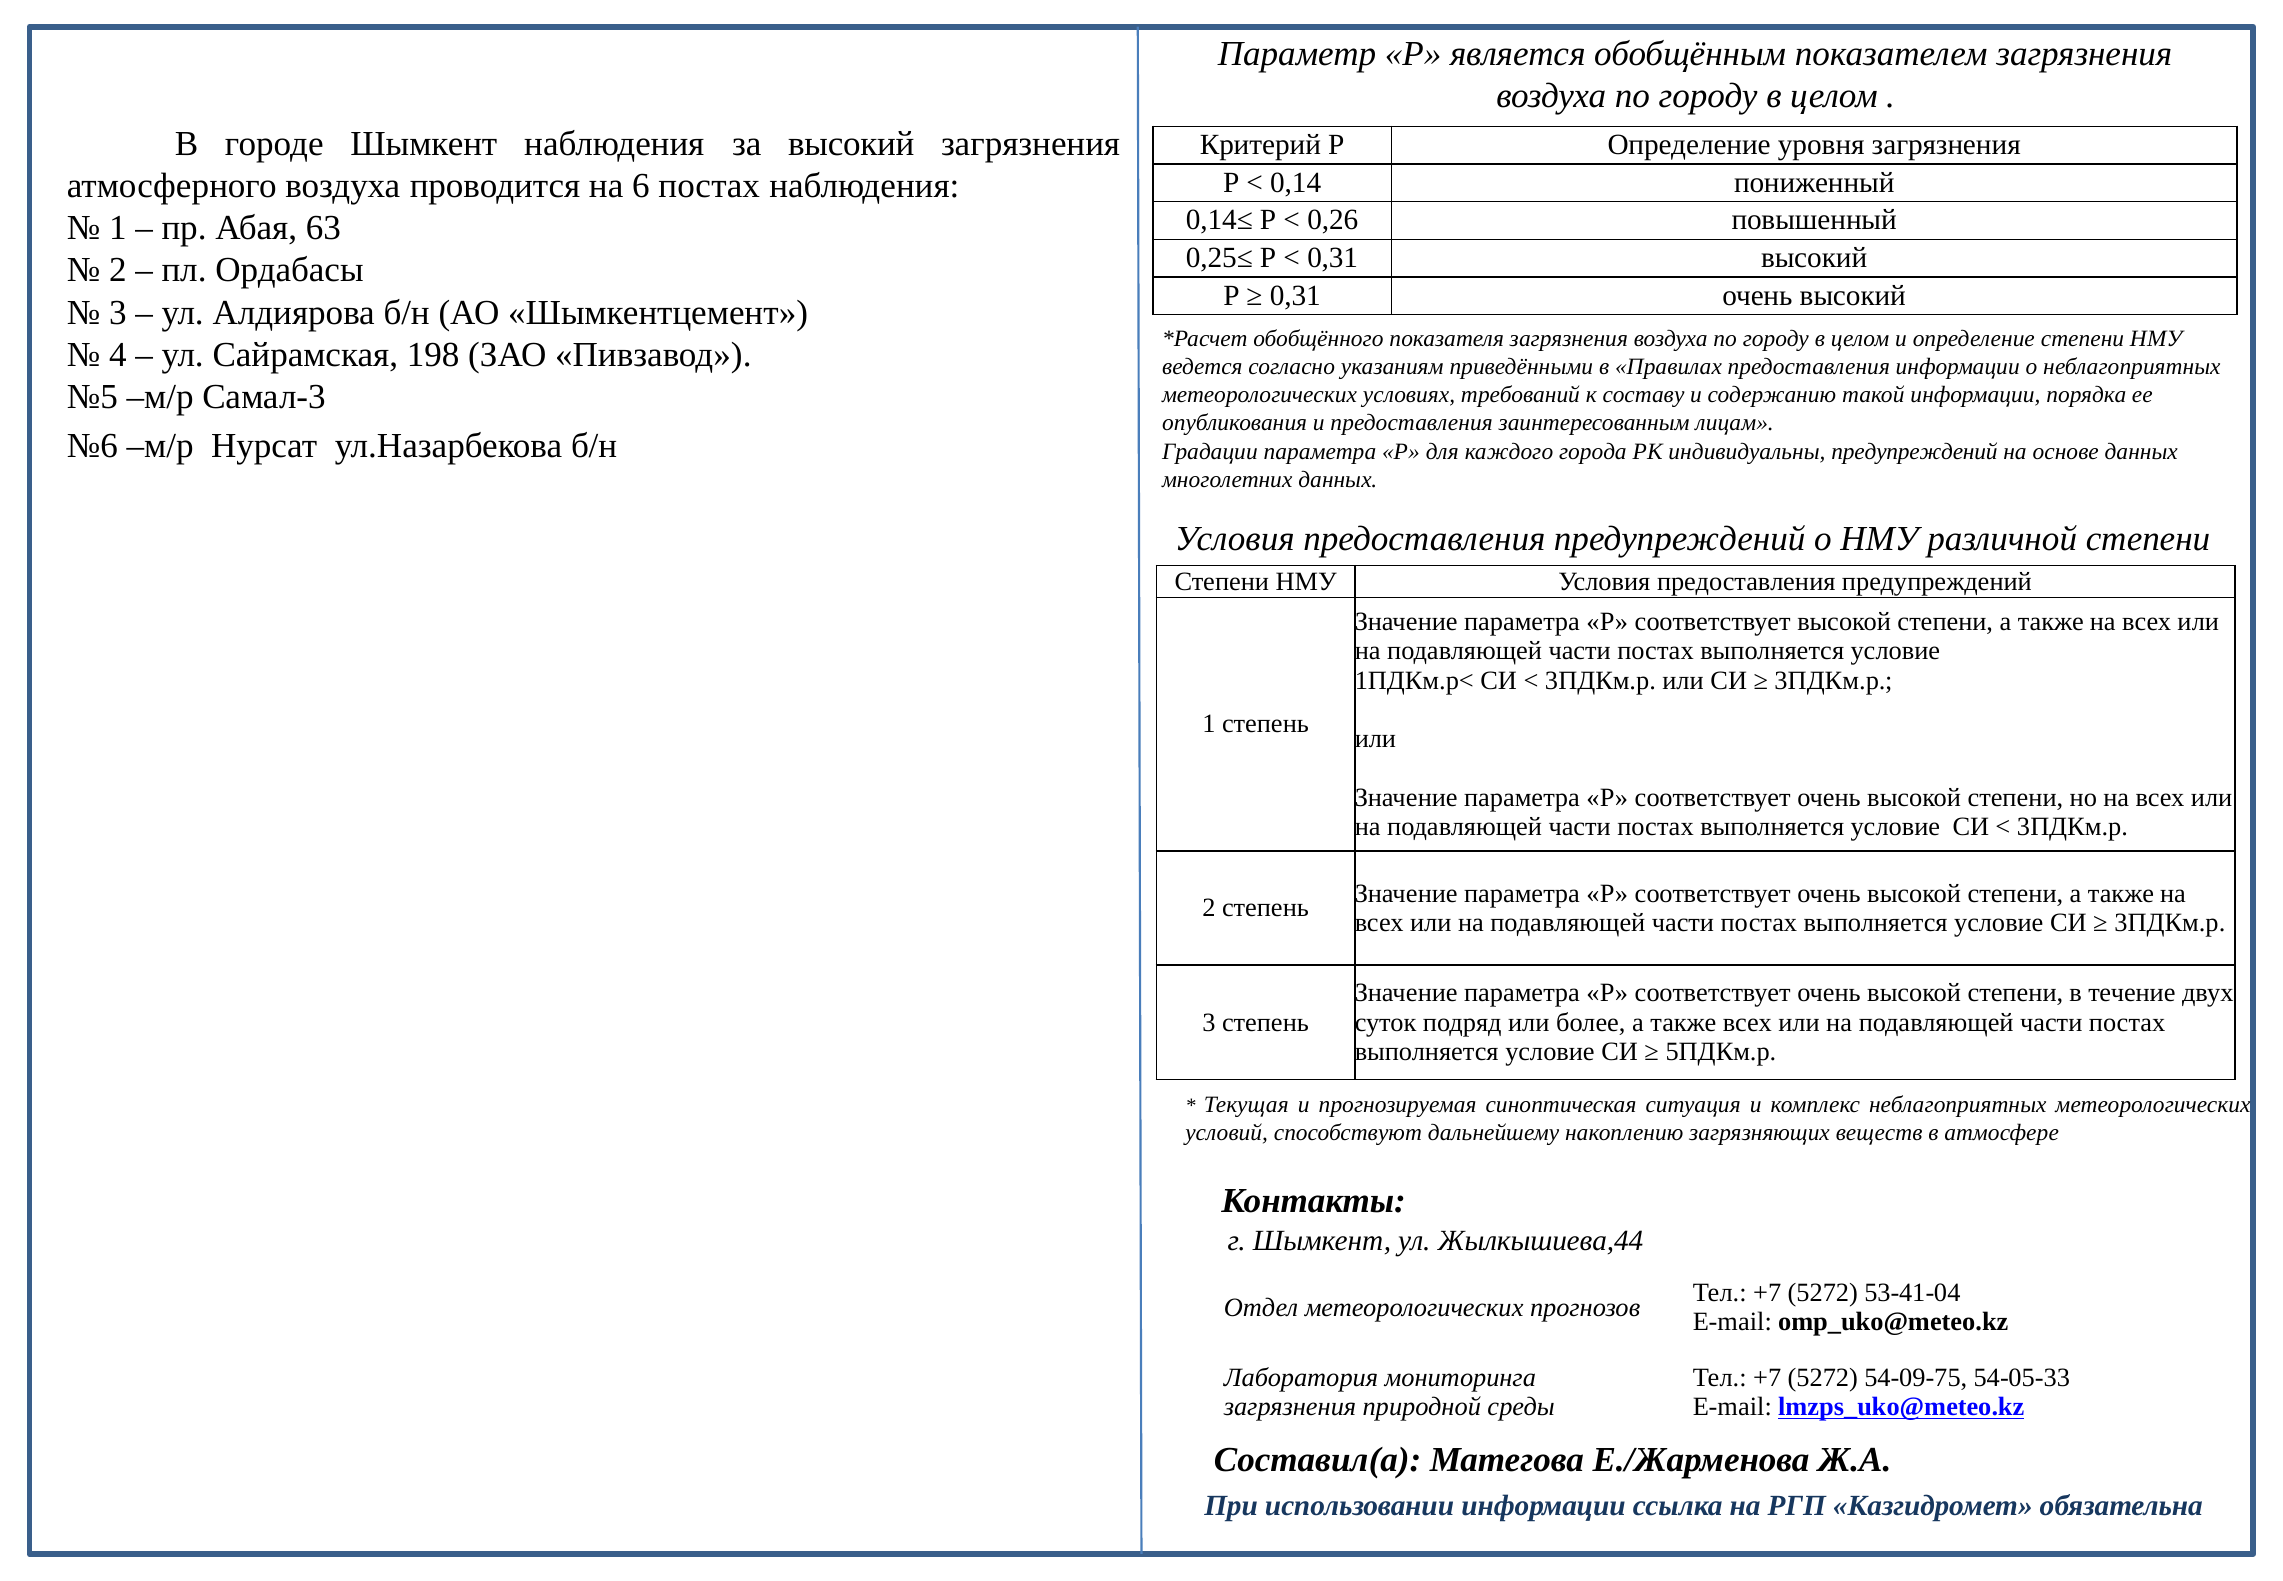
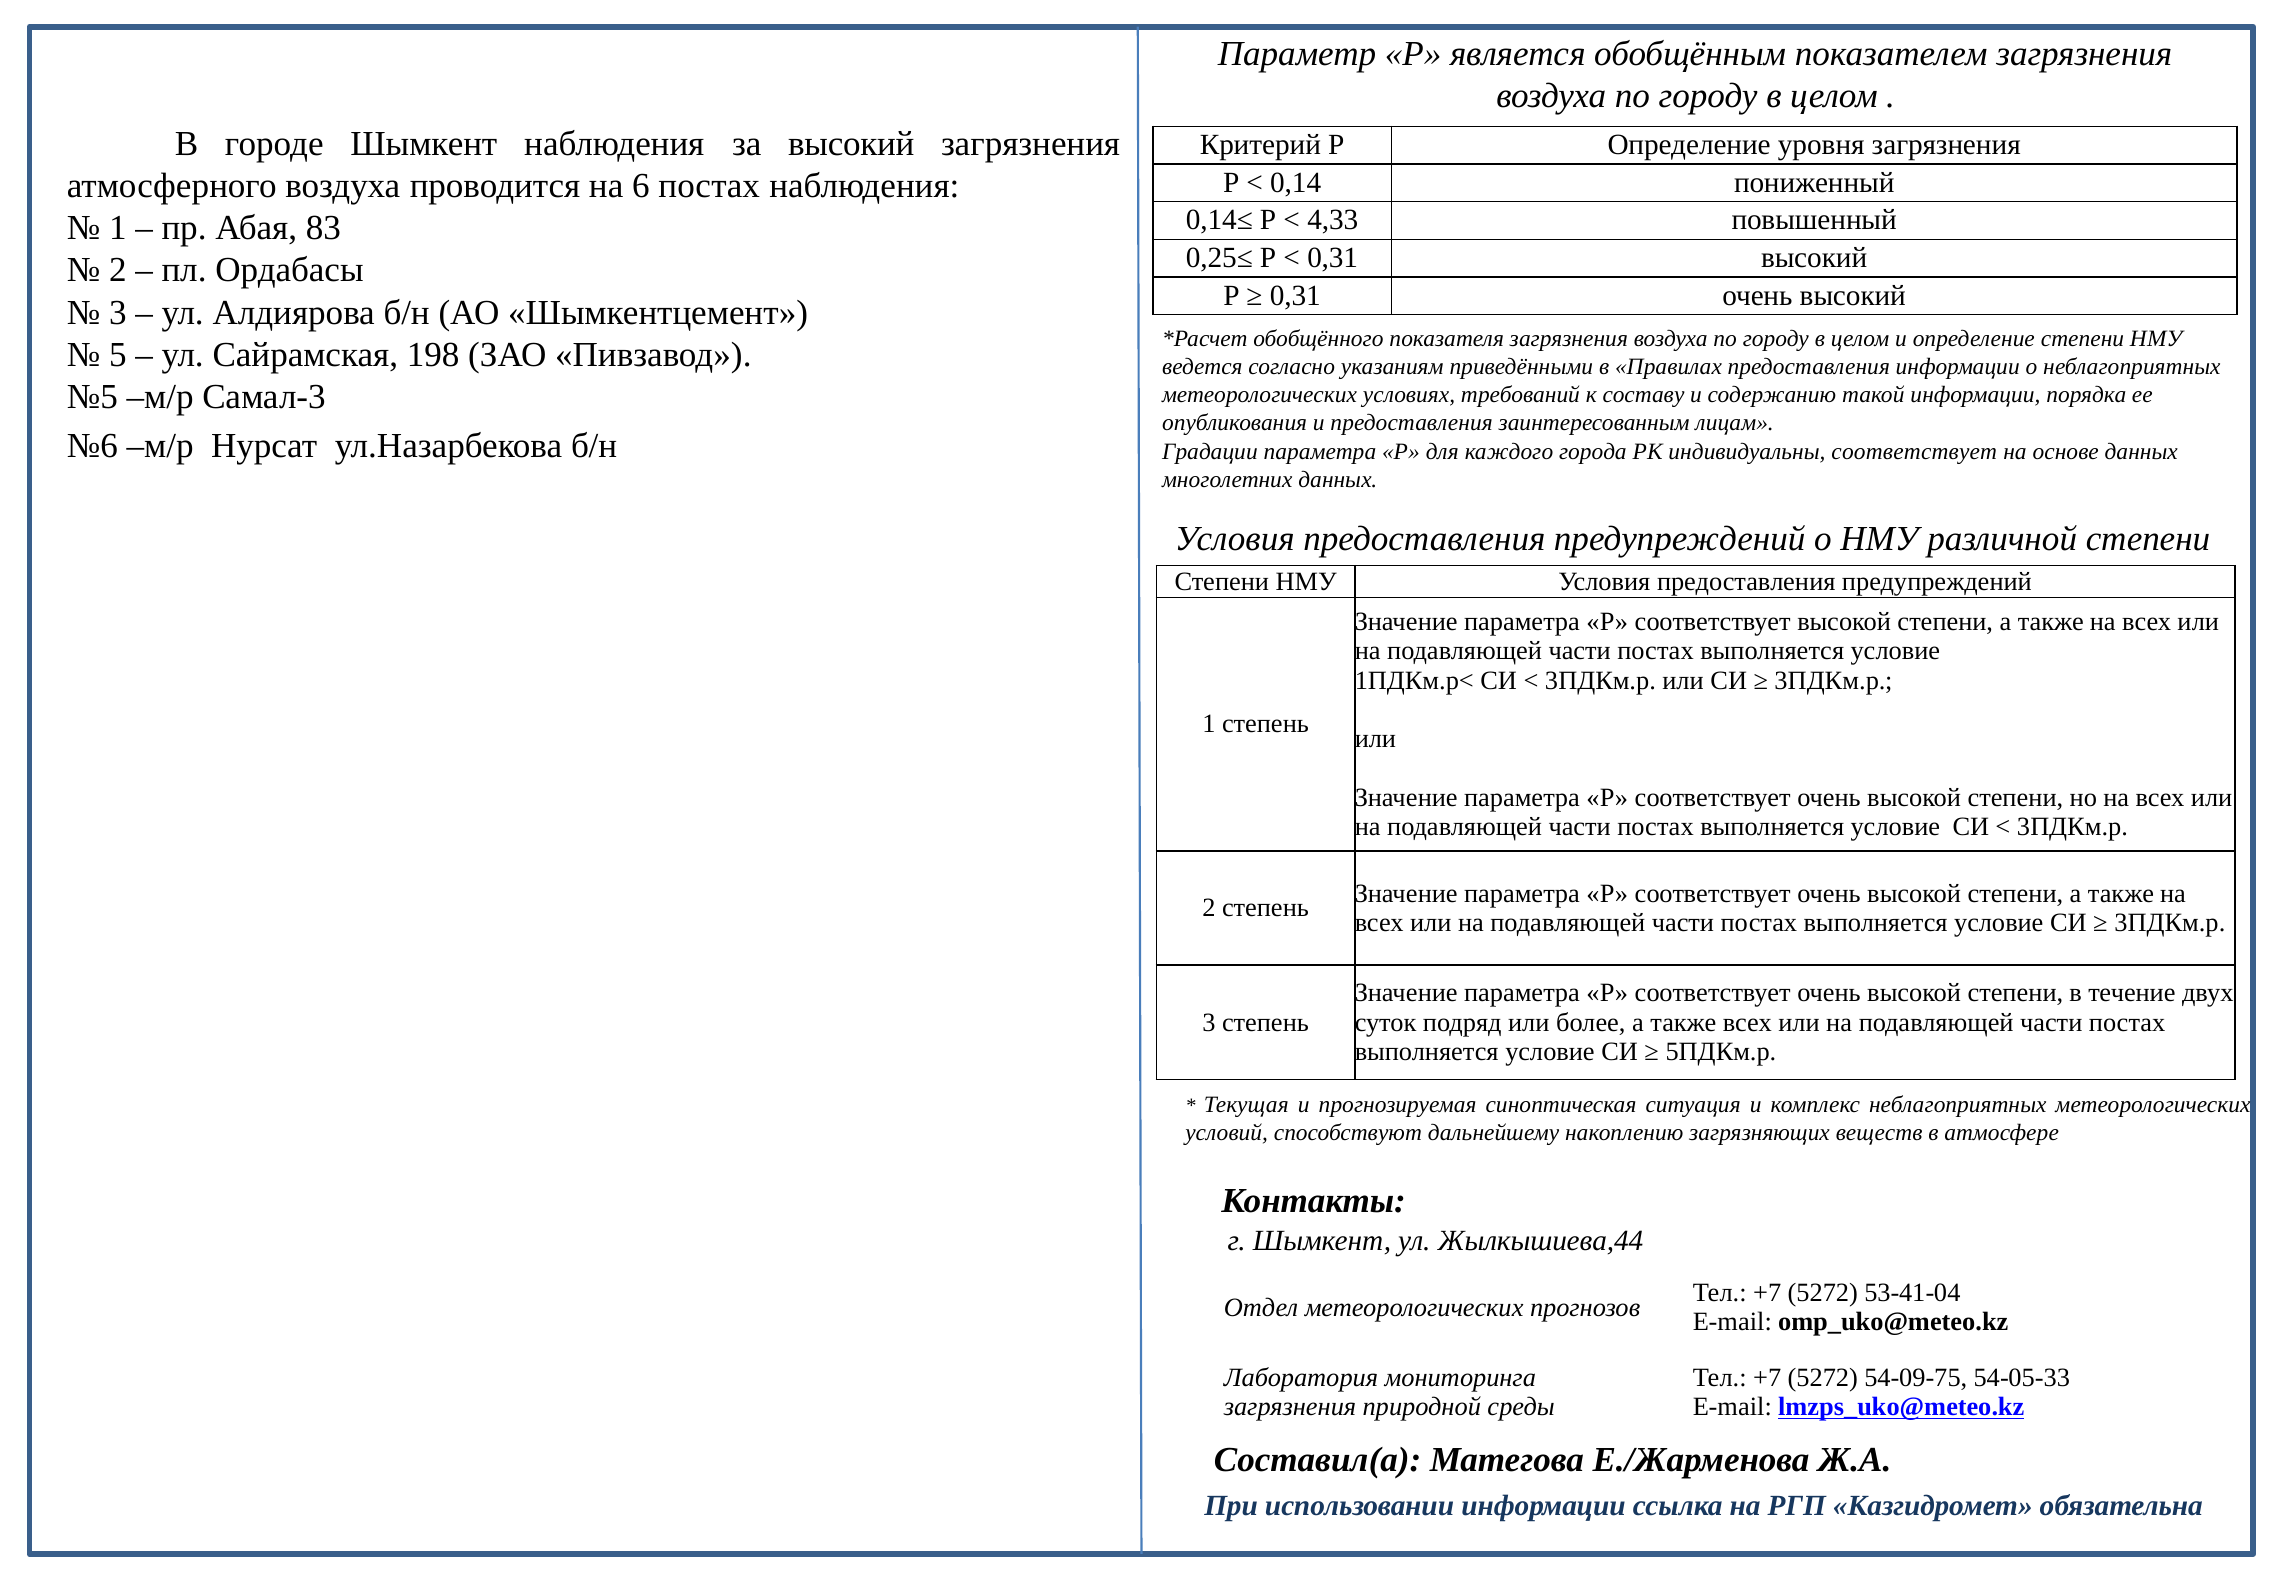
0,26: 0,26 -> 4,33 (1333, 220)
63: 63 -> 83 (323, 228)
4: 4 -> 5 (118, 354)
индивидуальны предупреждений: предупреждений -> соответствует (1914, 451)
